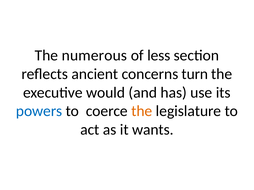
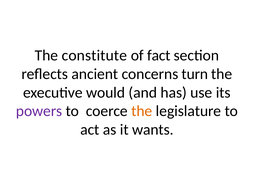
numerous: numerous -> constitute (94, 55)
less: less -> fact (159, 55)
powers colour: blue -> purple (39, 111)
